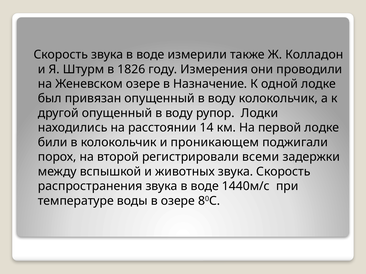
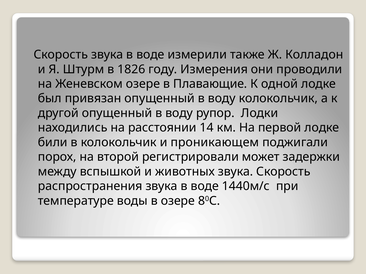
Назначение: Назначение -> Плавающие (210, 84)
всеми: всеми -> может (261, 157)
